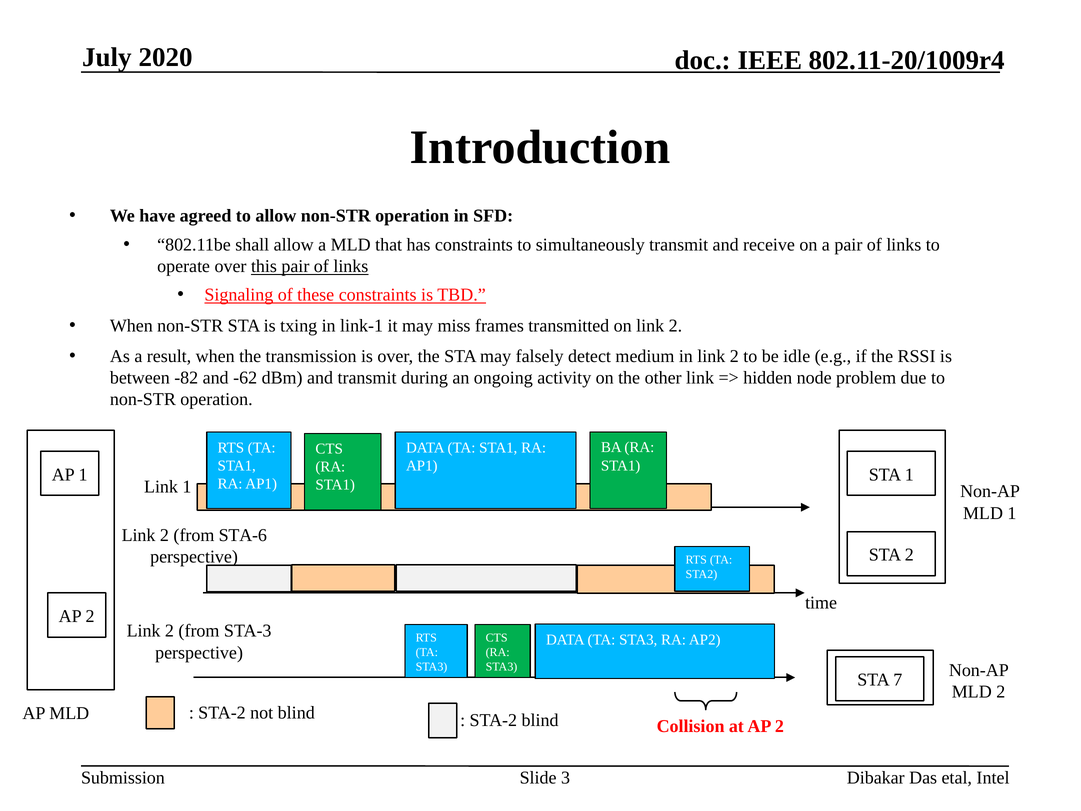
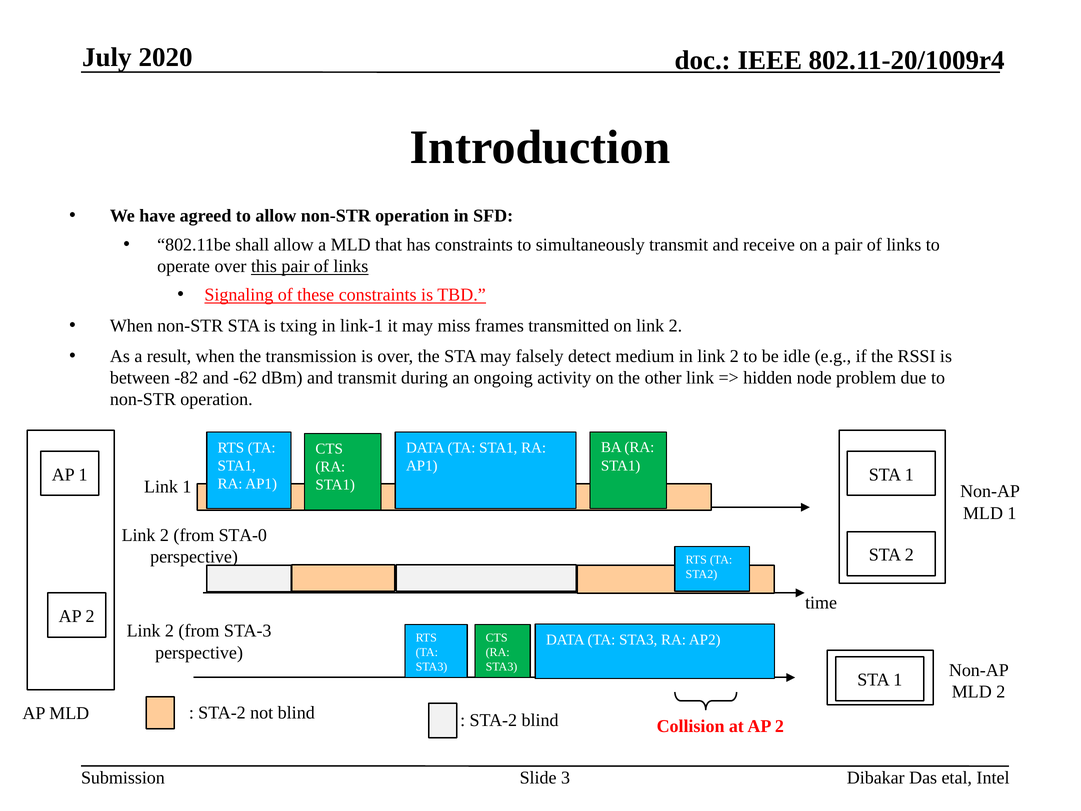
STA-6: STA-6 -> STA-0 (243, 535)
7: 7 -> 1 (898, 680)
